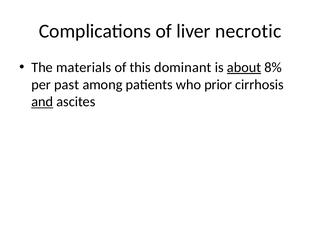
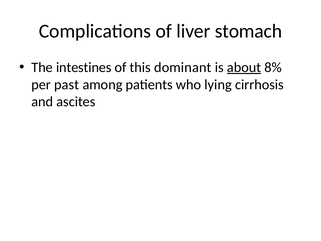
necrotic: necrotic -> stomach (249, 31)
materials: materials -> intestines (84, 67)
prior: prior -> lying (218, 84)
and underline: present -> none (42, 102)
